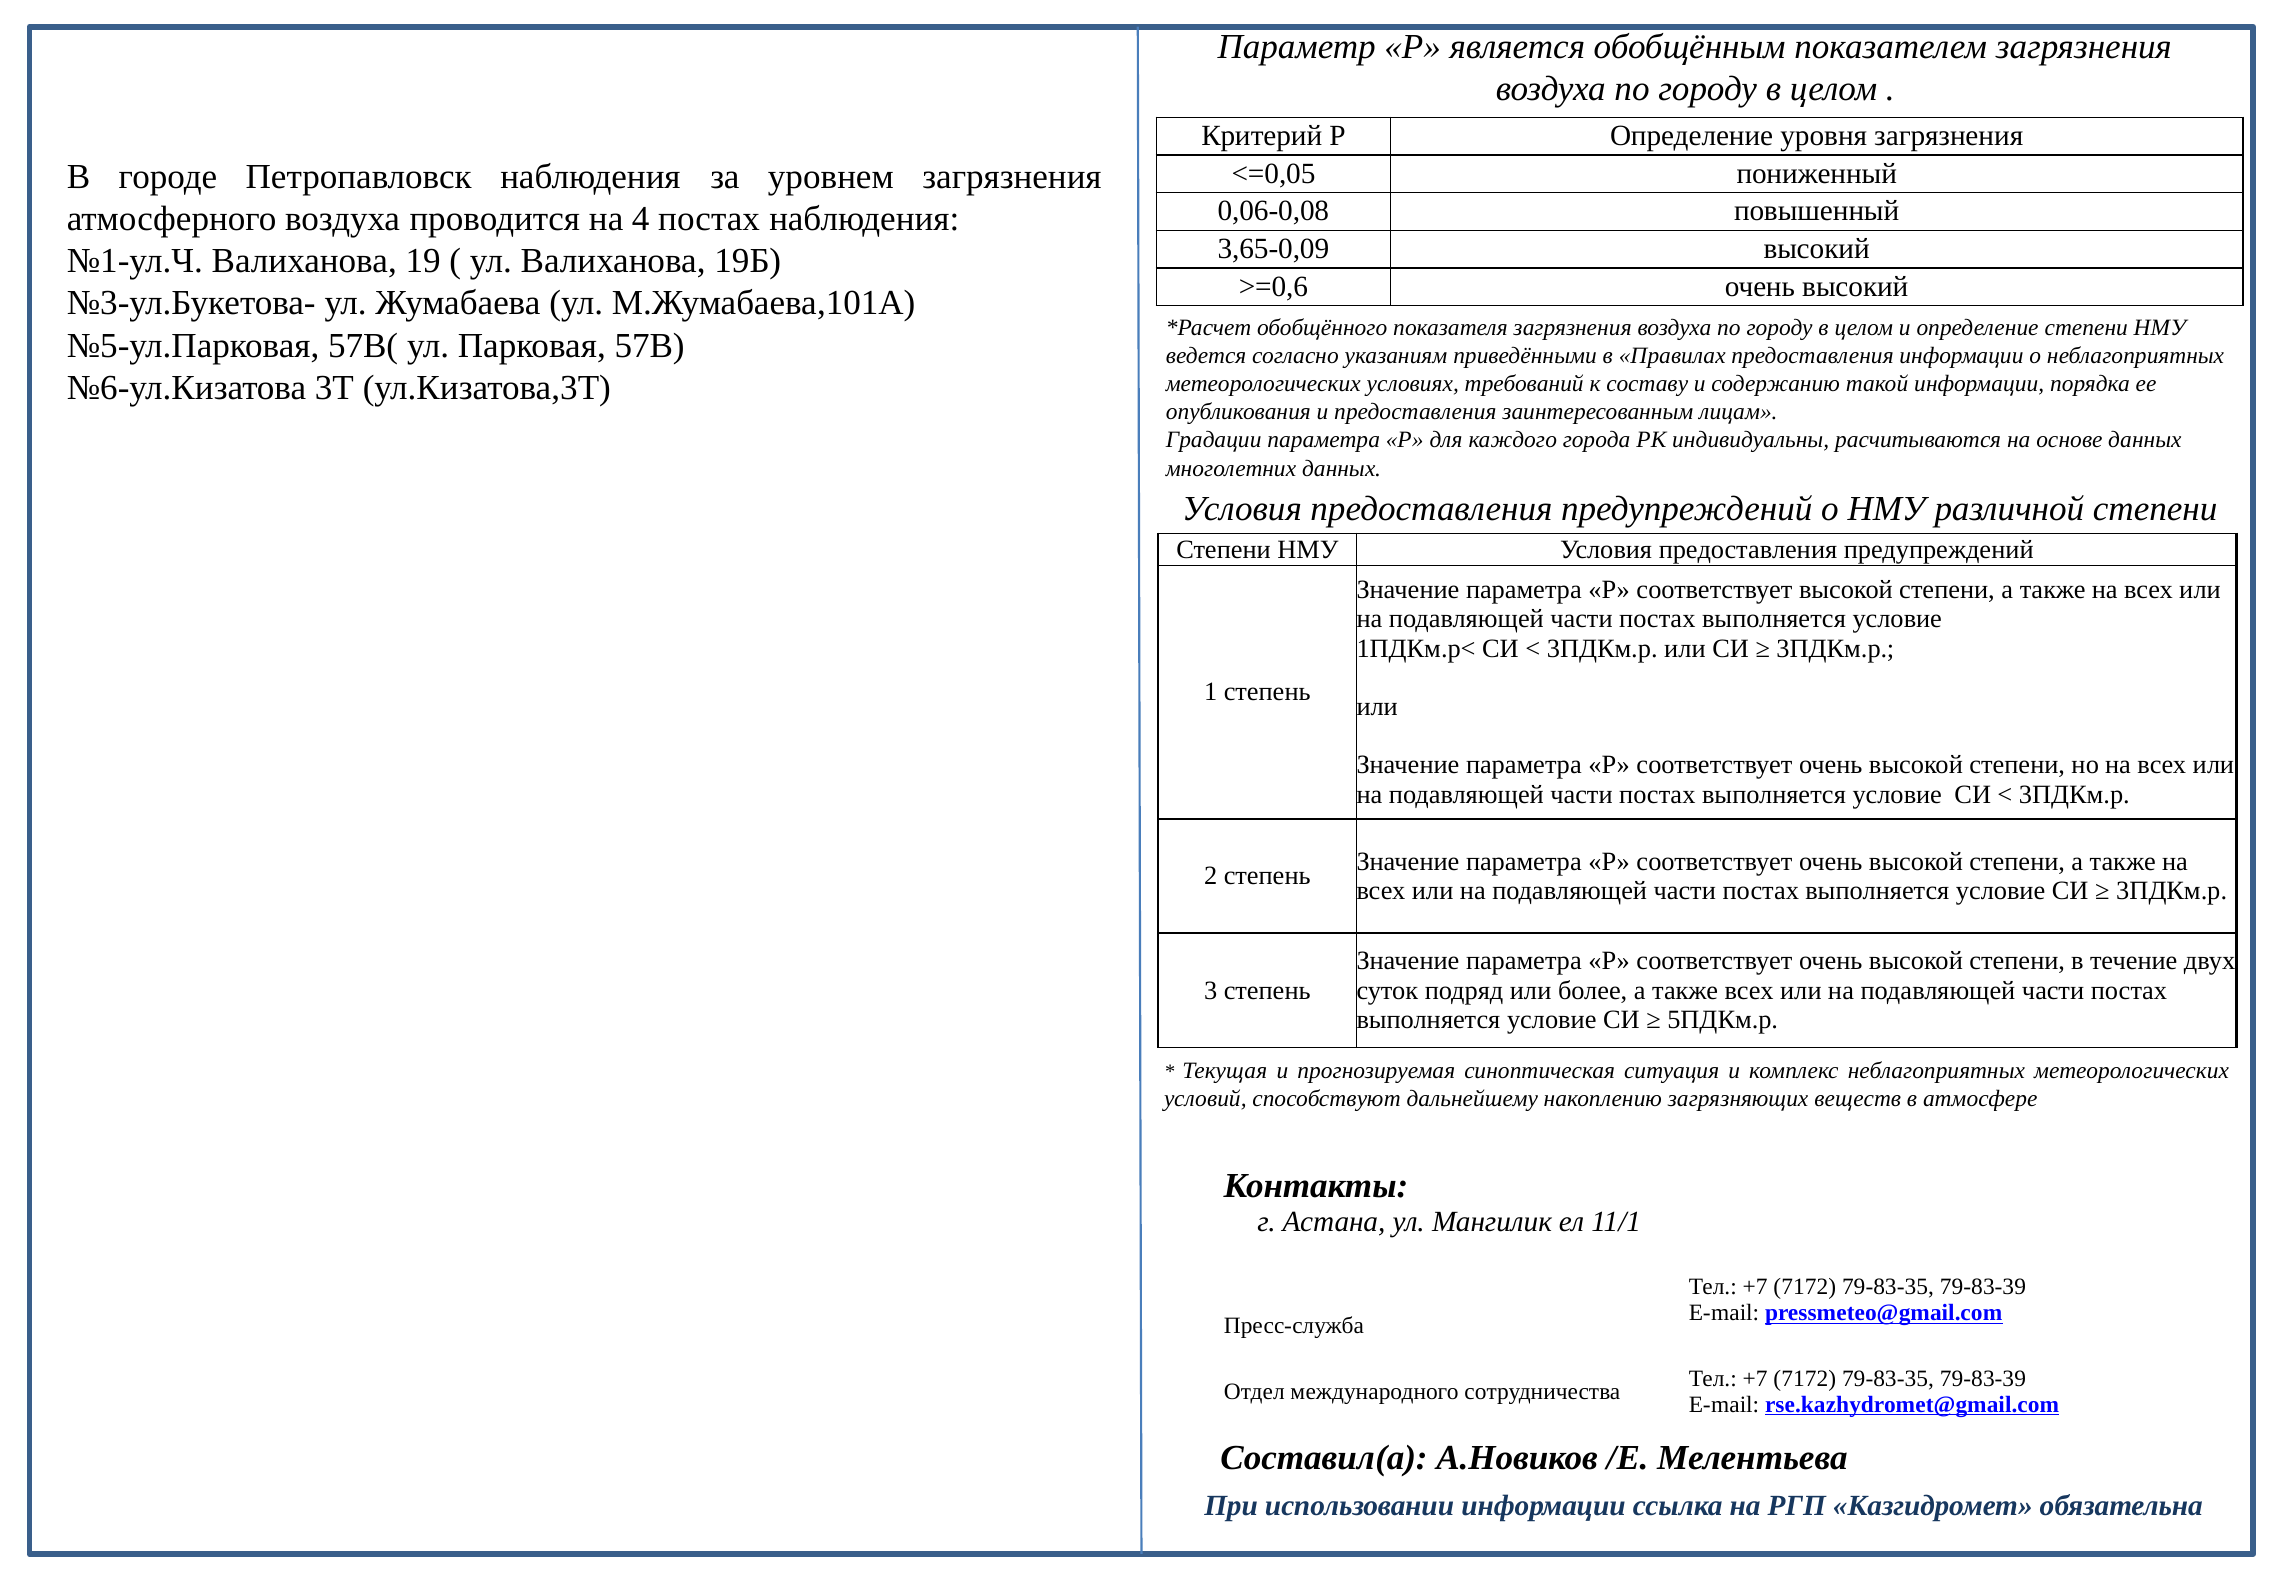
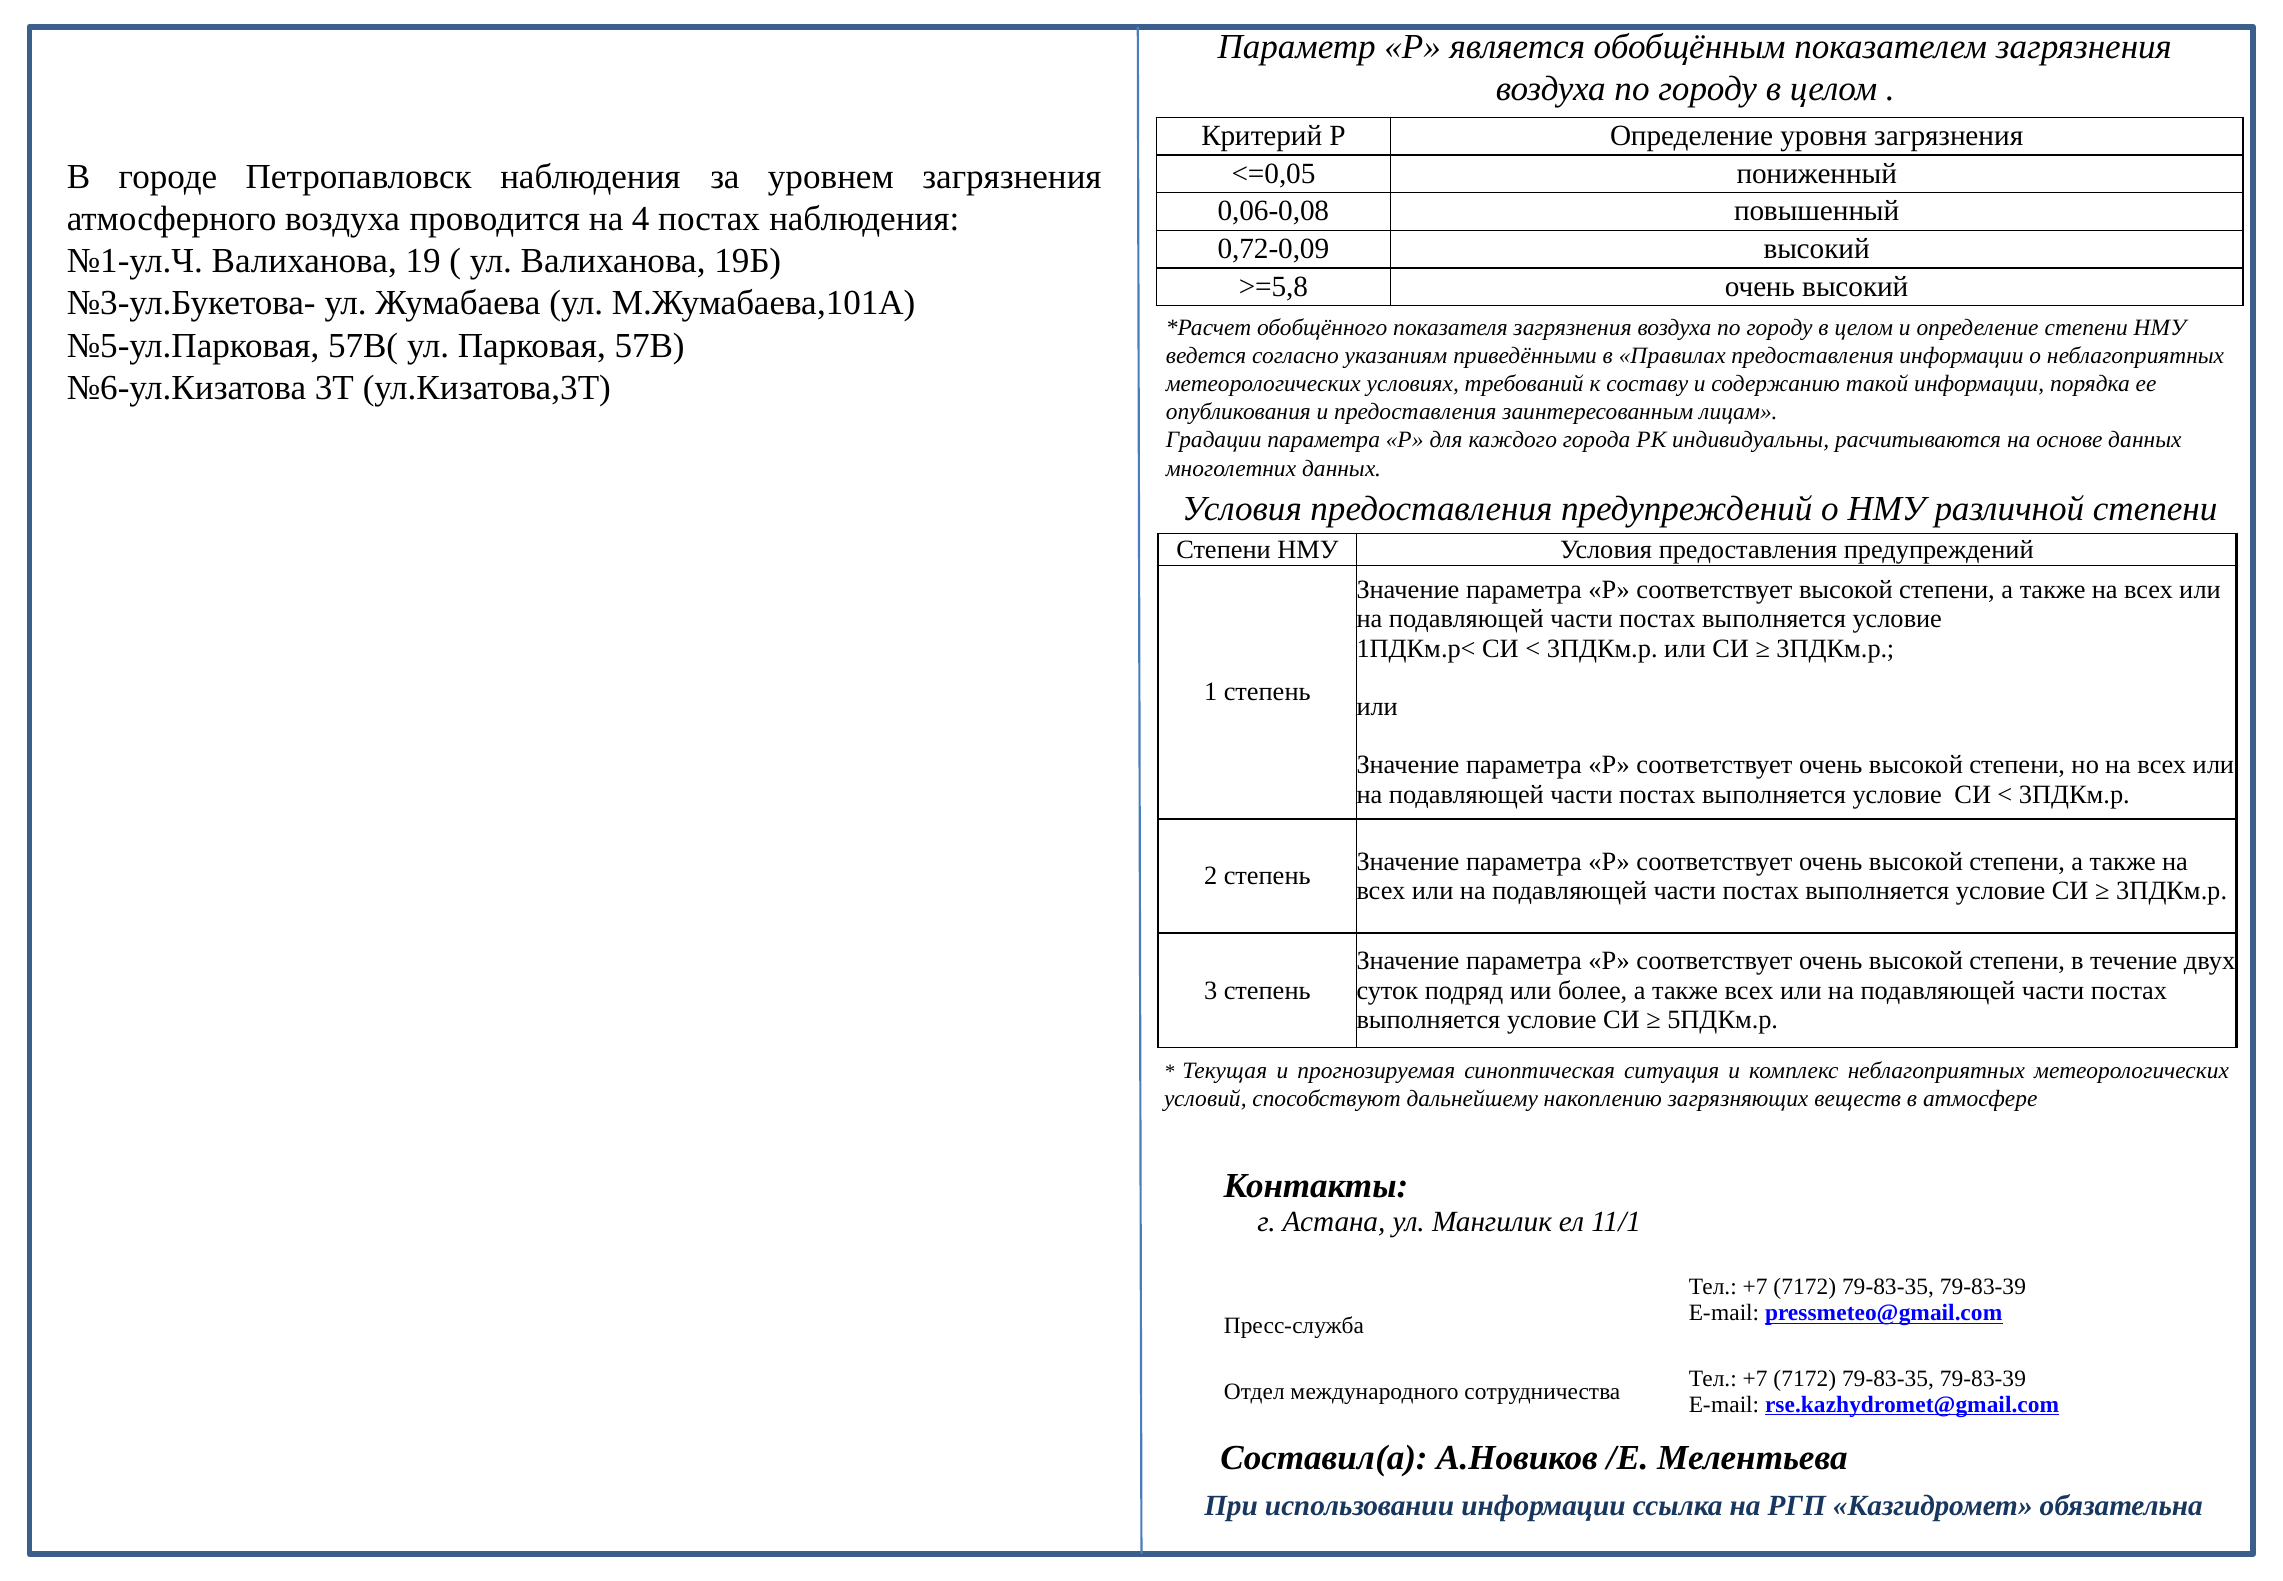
3,65-0,09: 3,65-0,09 -> 0,72-0,09 (1273, 249)
>=0,6: >=0,6 -> >=5,8 (1273, 286)
